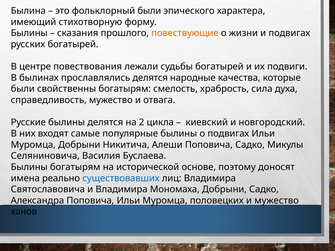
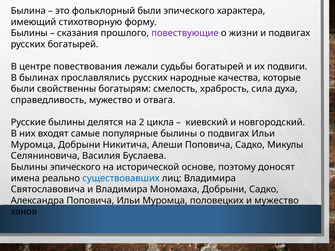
повествующие colour: orange -> purple (185, 33)
прославлялись делятся: делятся -> русских (150, 78)
Былины богатырям: богатырям -> эпического (75, 167)
